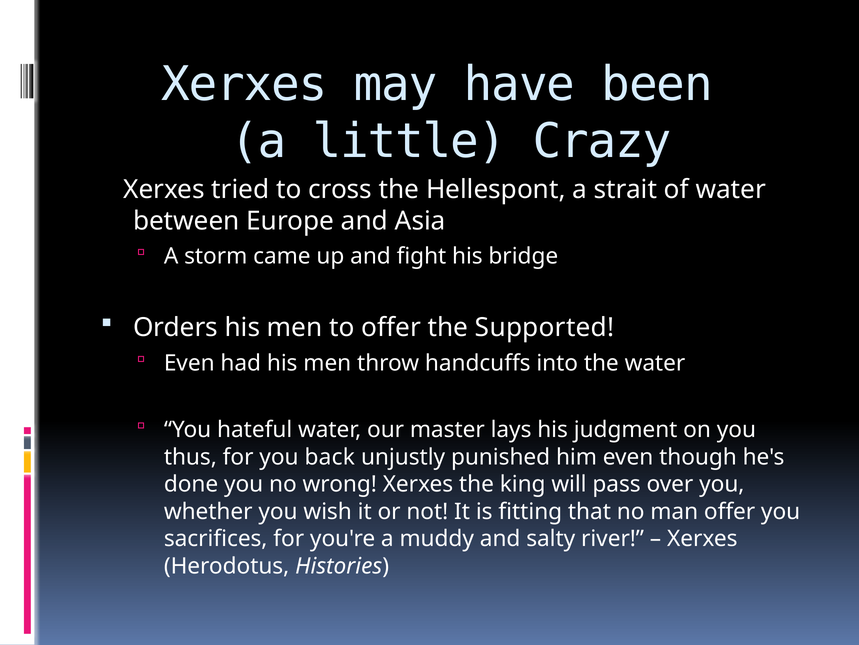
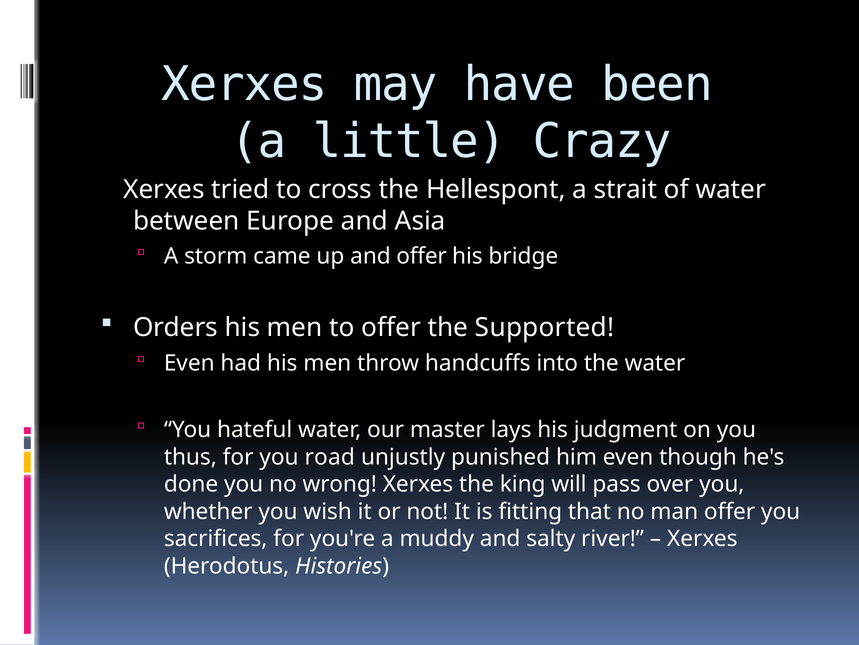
and fight: fight -> offer (422, 256)
back: back -> road (330, 457)
